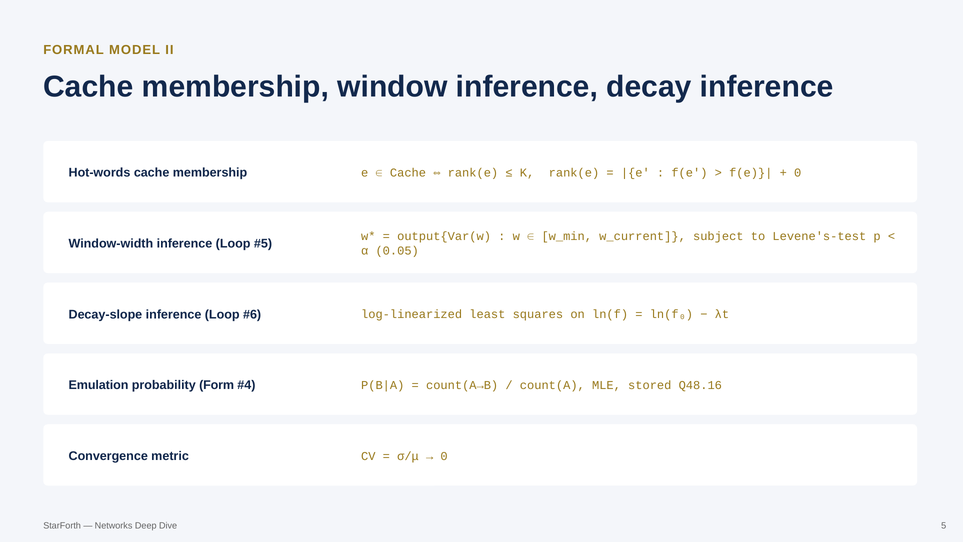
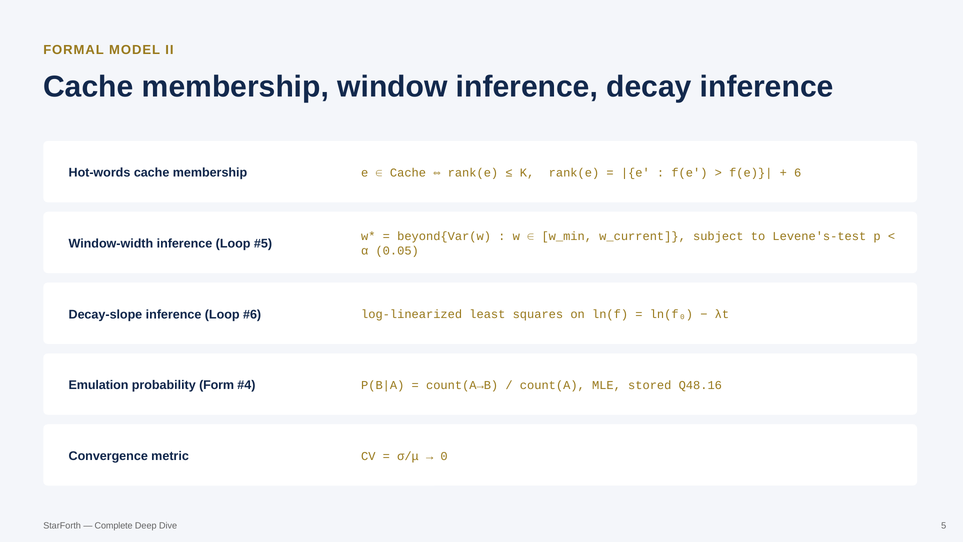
0: 0 -> 6 (798, 173)
output{Var(w: output{Var(w -> beyond{Var(w (444, 236)
Networks: Networks -> Complete (114, 526)
